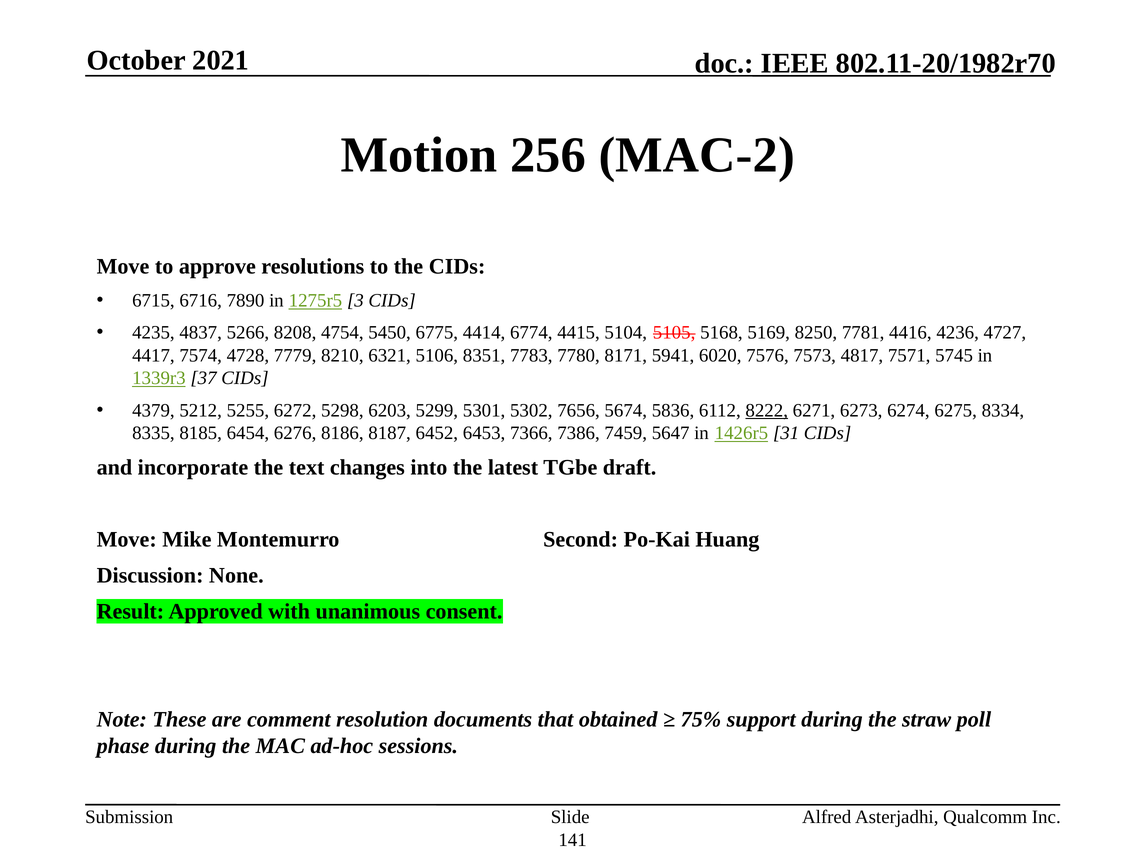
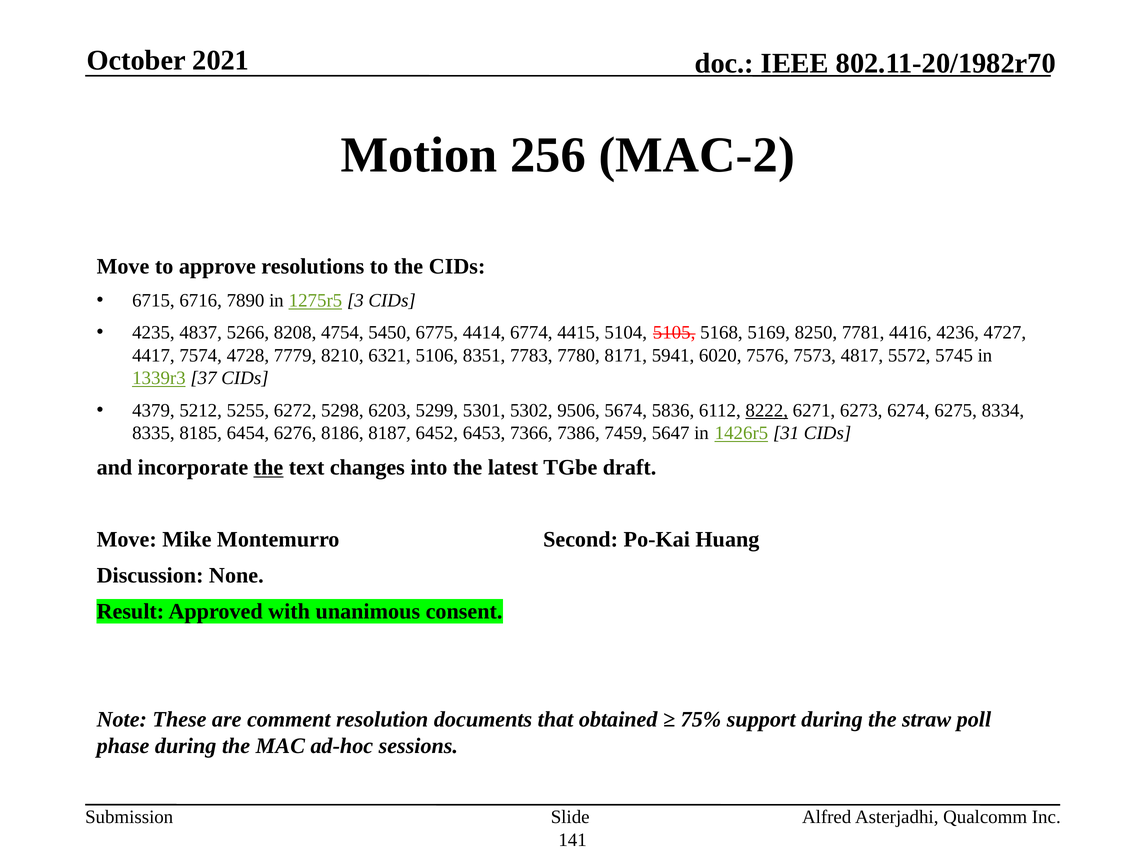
7571: 7571 -> 5572 (909, 355)
7656: 7656 -> 9506 (579, 410)
the underline: none -> present (269, 467)
